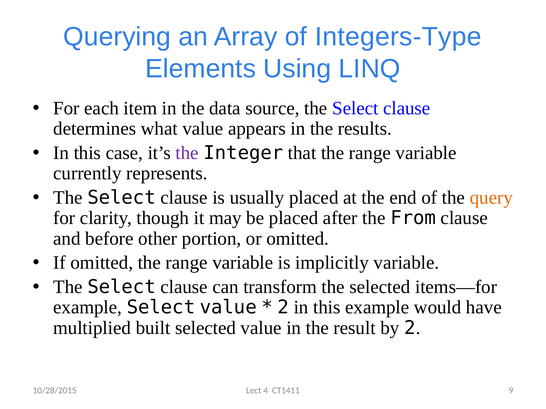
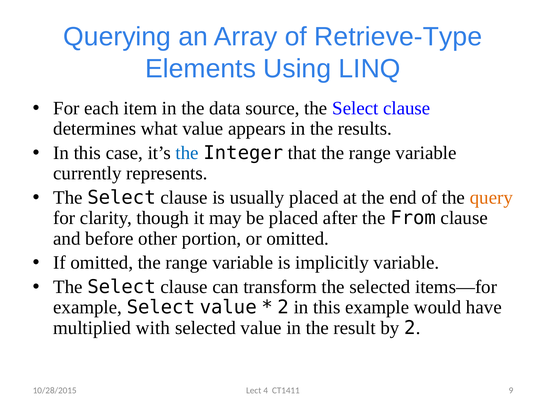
Integers-Type: Integers-Type -> Retrieve-Type (398, 37)
the colour: purple -> blue (187, 153)
built: built -> with (153, 328)
